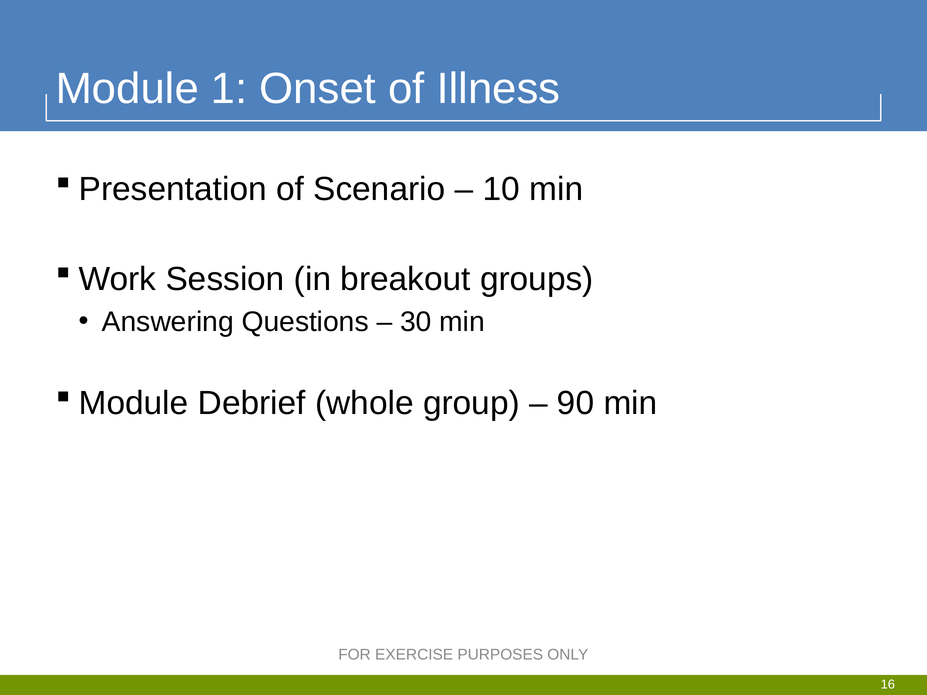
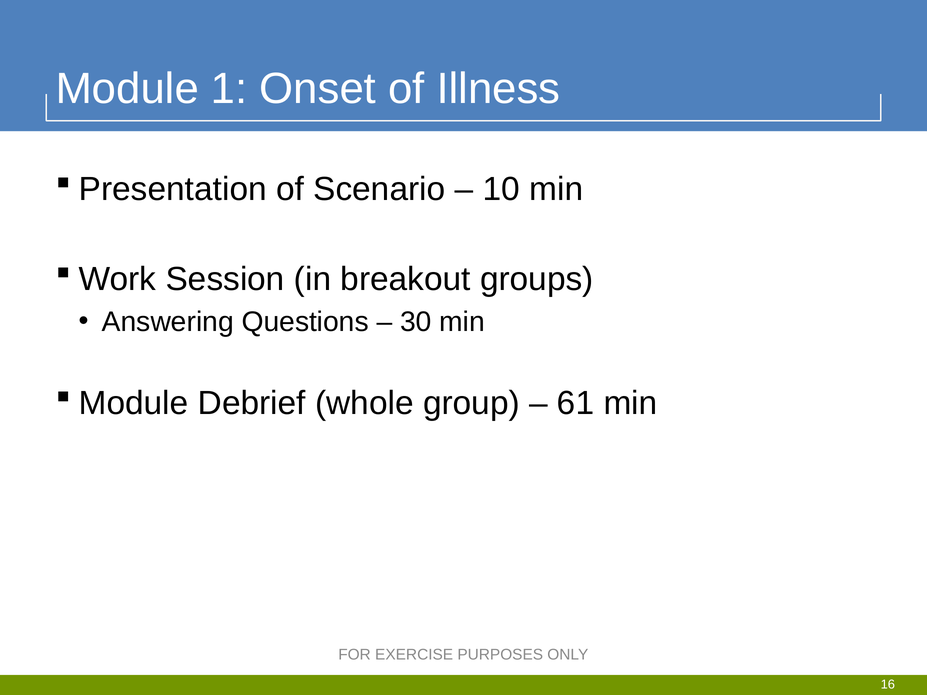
90: 90 -> 61 (576, 403)
